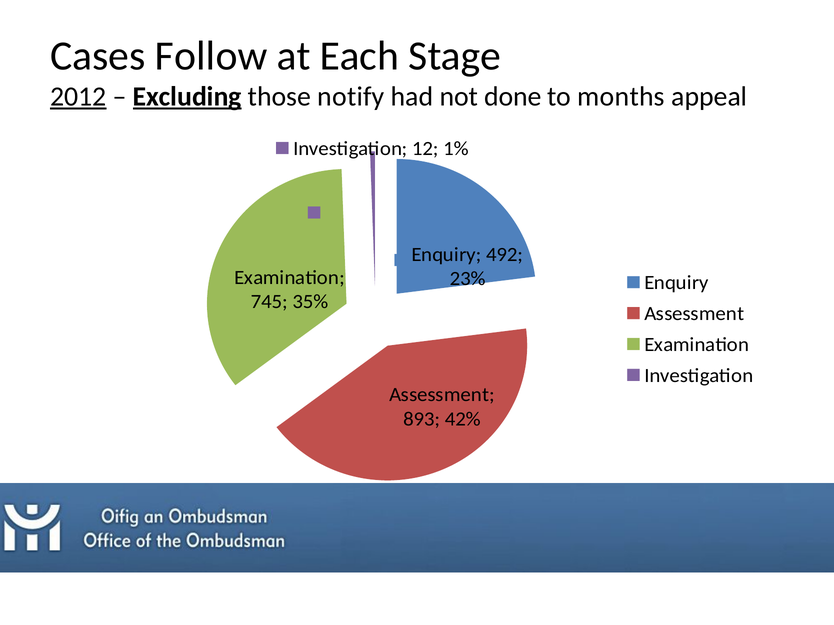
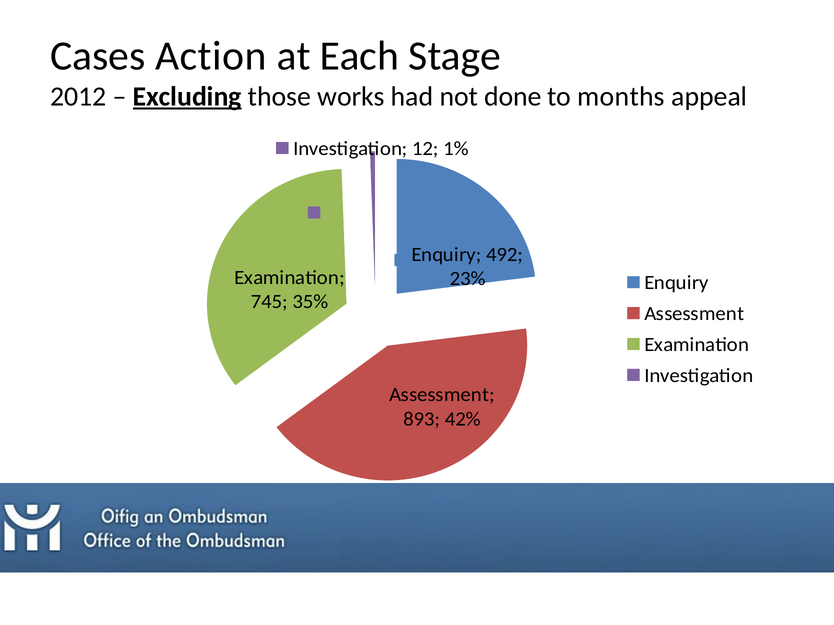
Follow: Follow -> Action (211, 56)
2012 underline: present -> none (78, 97)
notify: notify -> works (351, 97)
